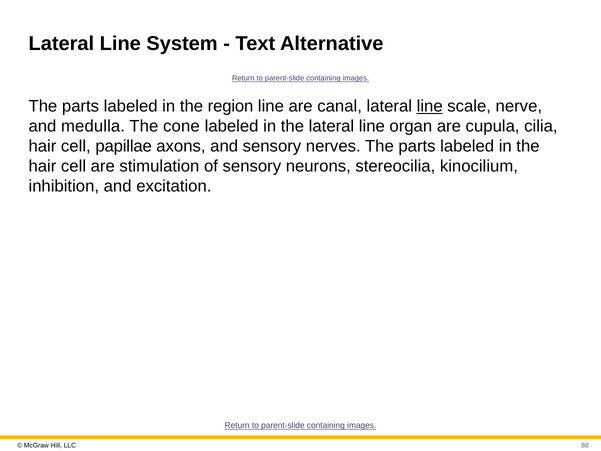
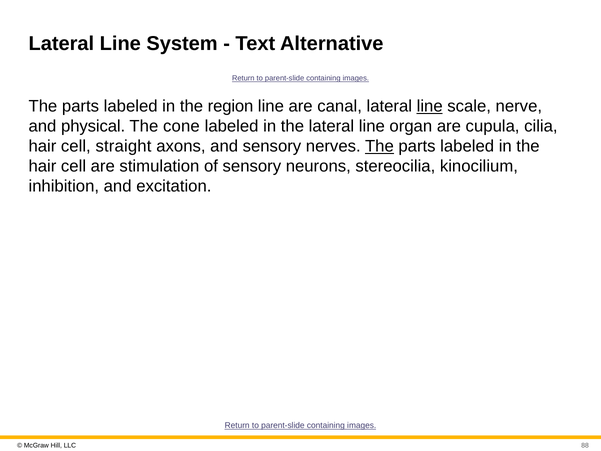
medulla: medulla -> physical (93, 126)
papillae: papillae -> straight (123, 146)
The underline: none -> present (379, 146)
